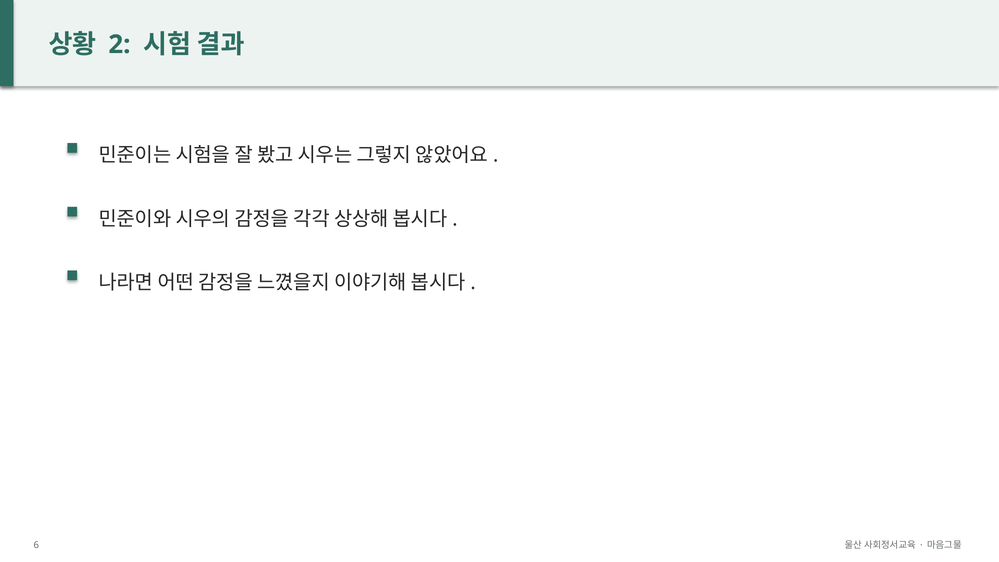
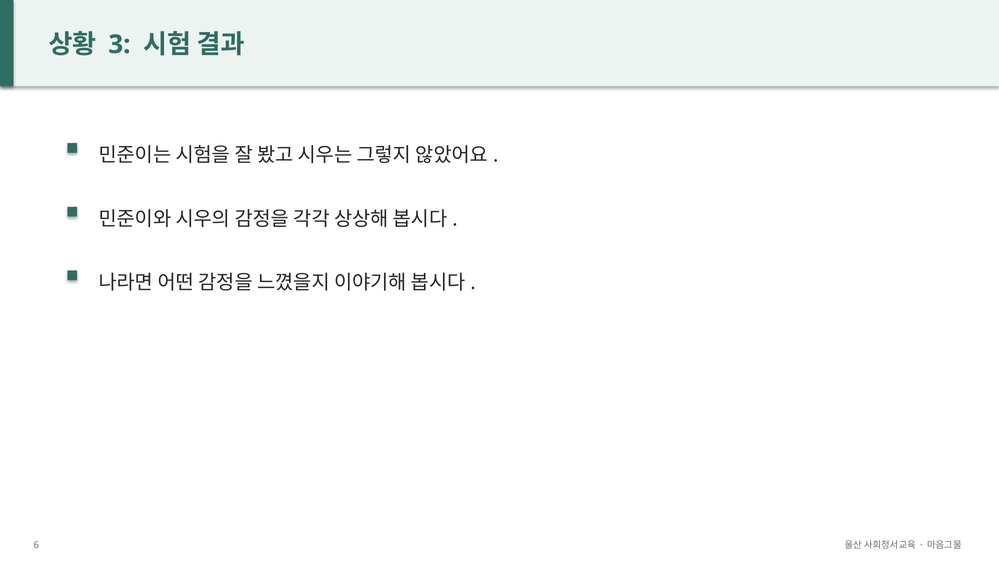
2: 2 -> 3 (119, 44)
